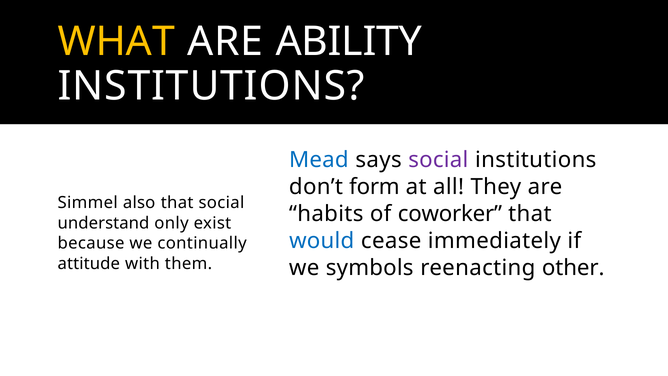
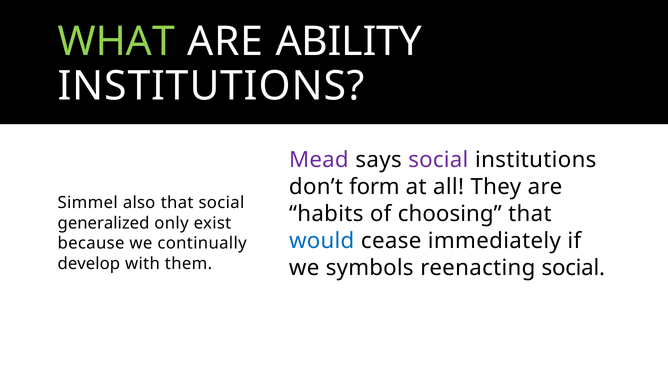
WHAT colour: yellow -> light green (116, 42)
Mead colour: blue -> purple (319, 160)
coworker: coworker -> choosing (450, 214)
understand: understand -> generalized (104, 223)
attitude: attitude -> develop (89, 263)
reenacting other: other -> social (573, 268)
